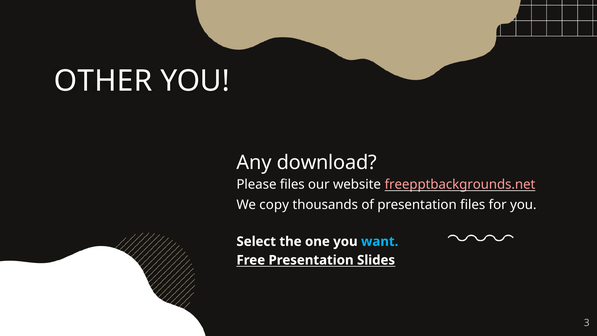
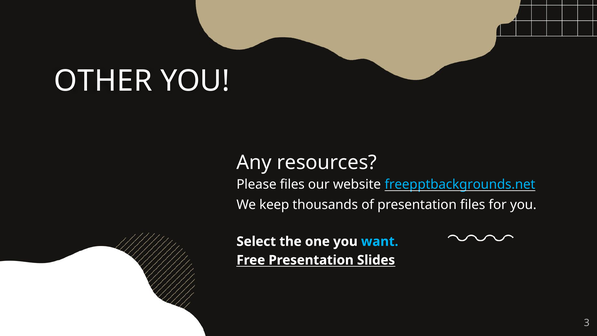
download: download -> resources (327, 162)
freepptbackgrounds.net colour: pink -> light blue (460, 184)
copy: copy -> keep (274, 205)
